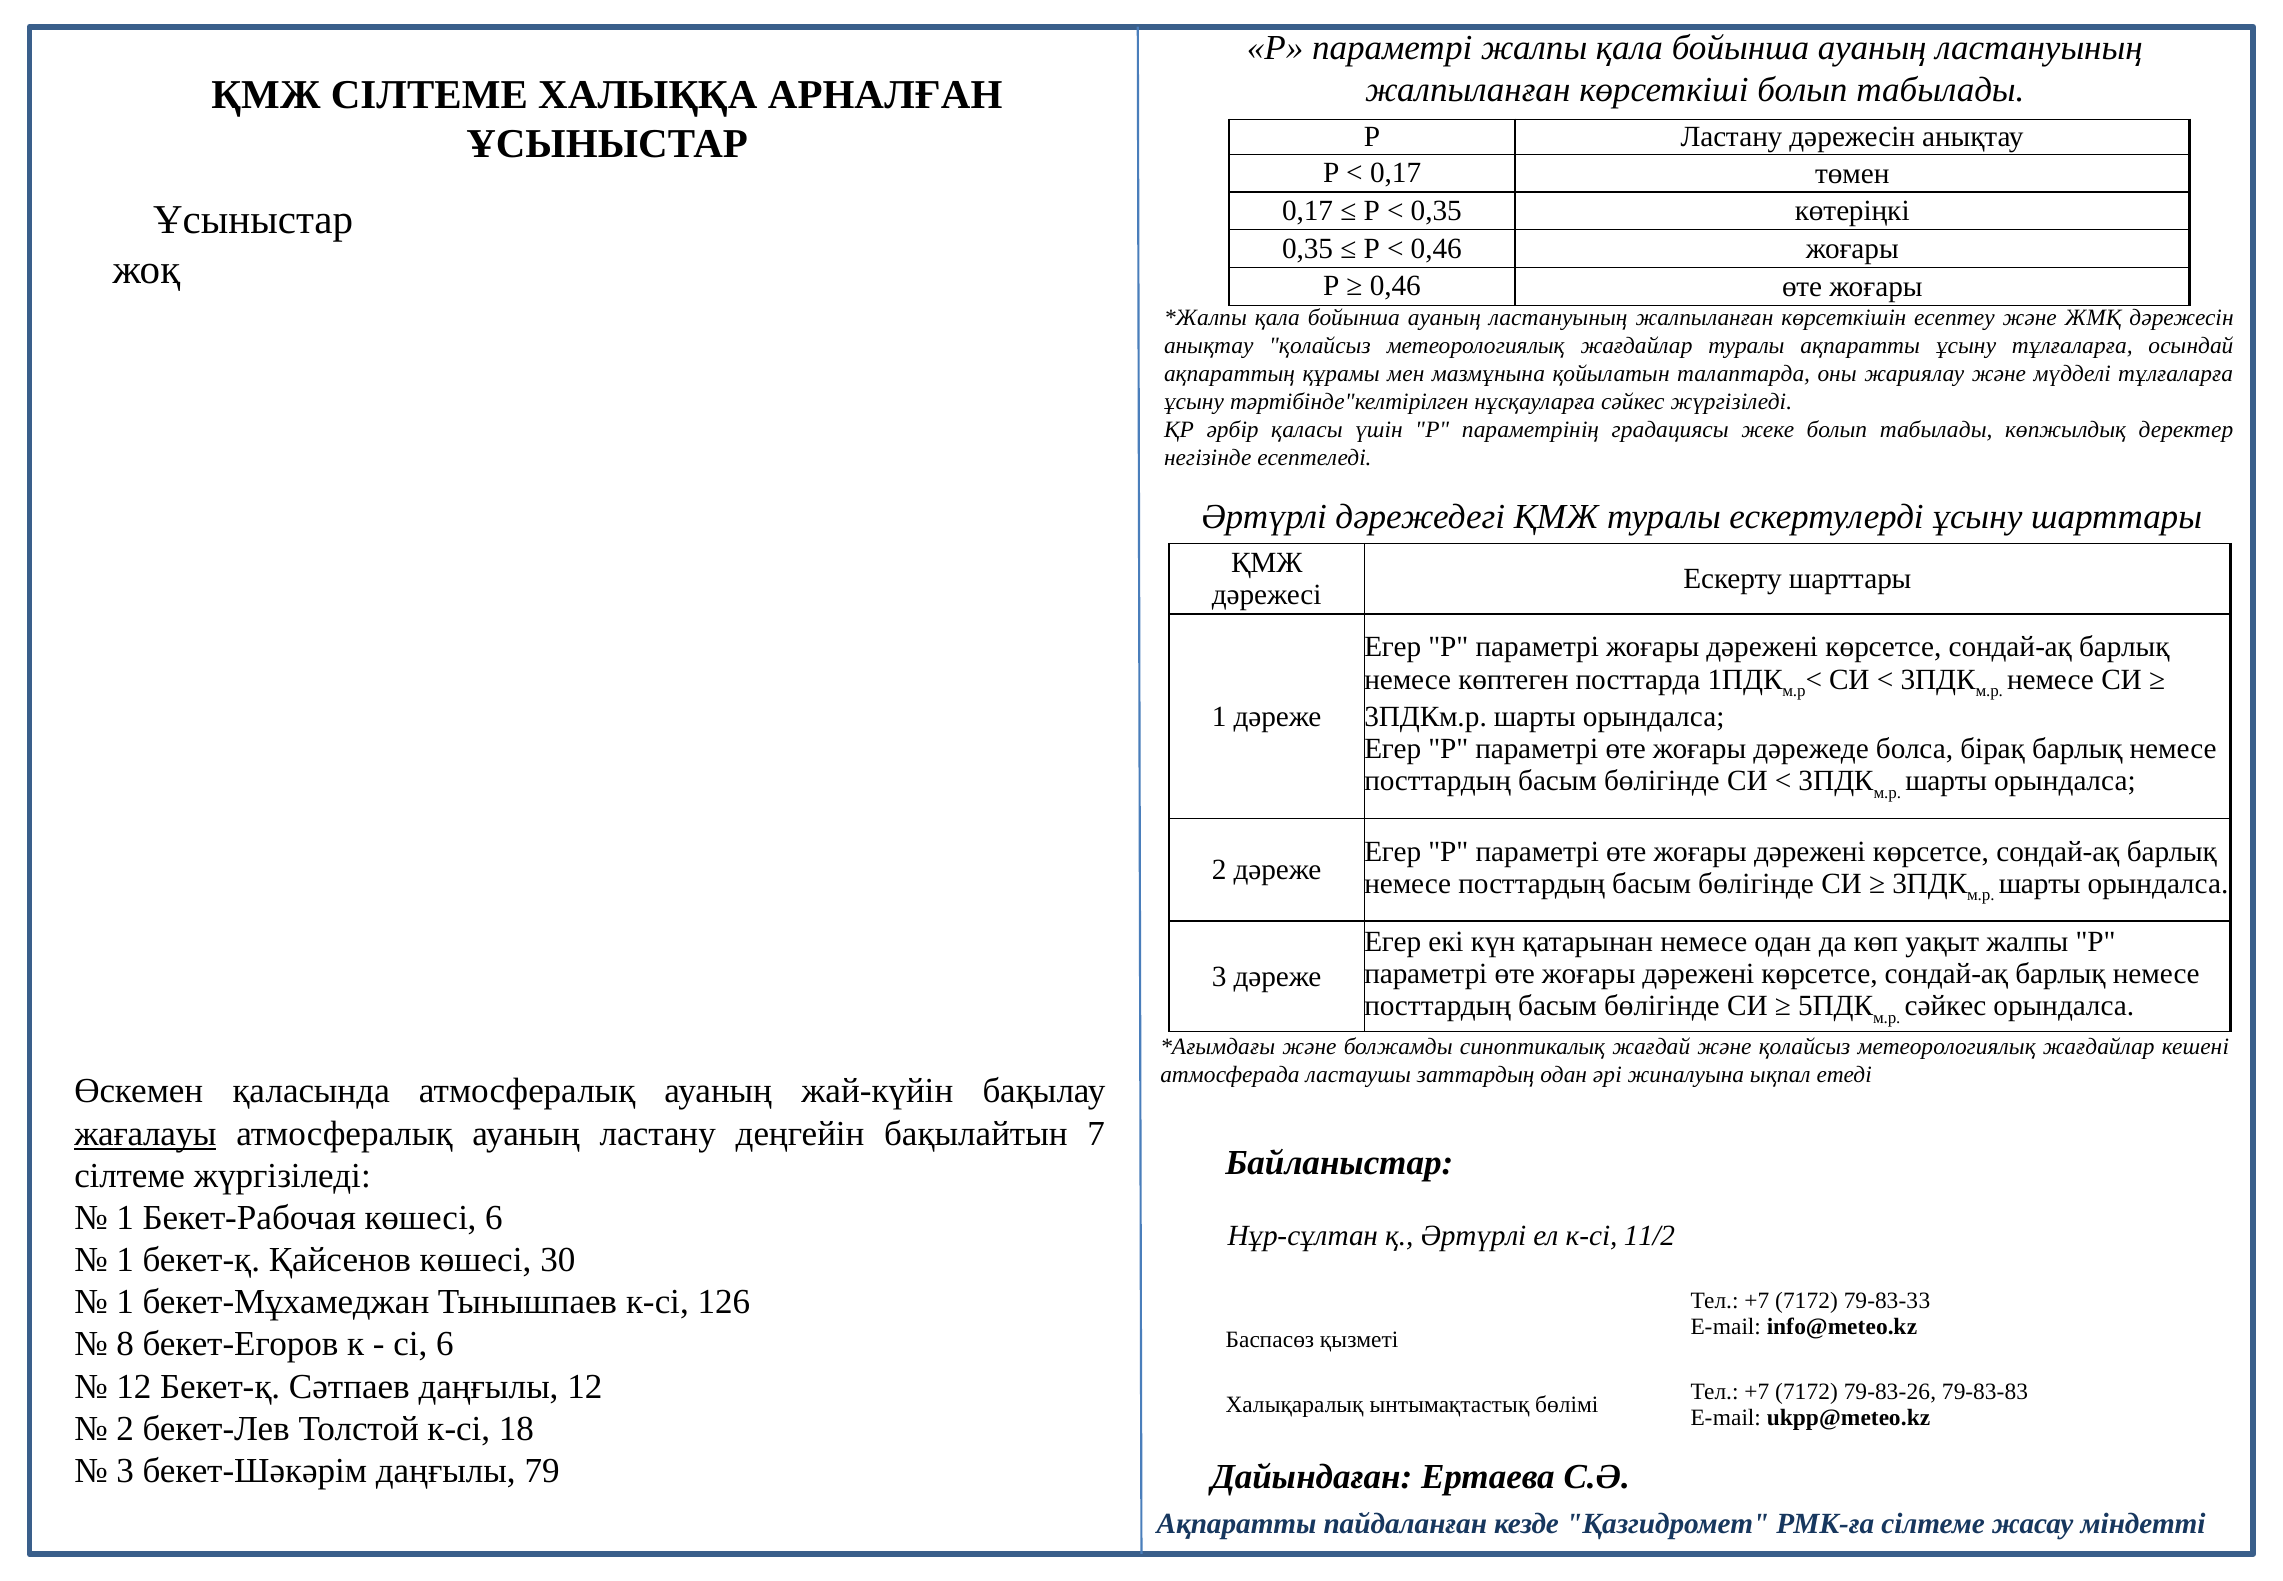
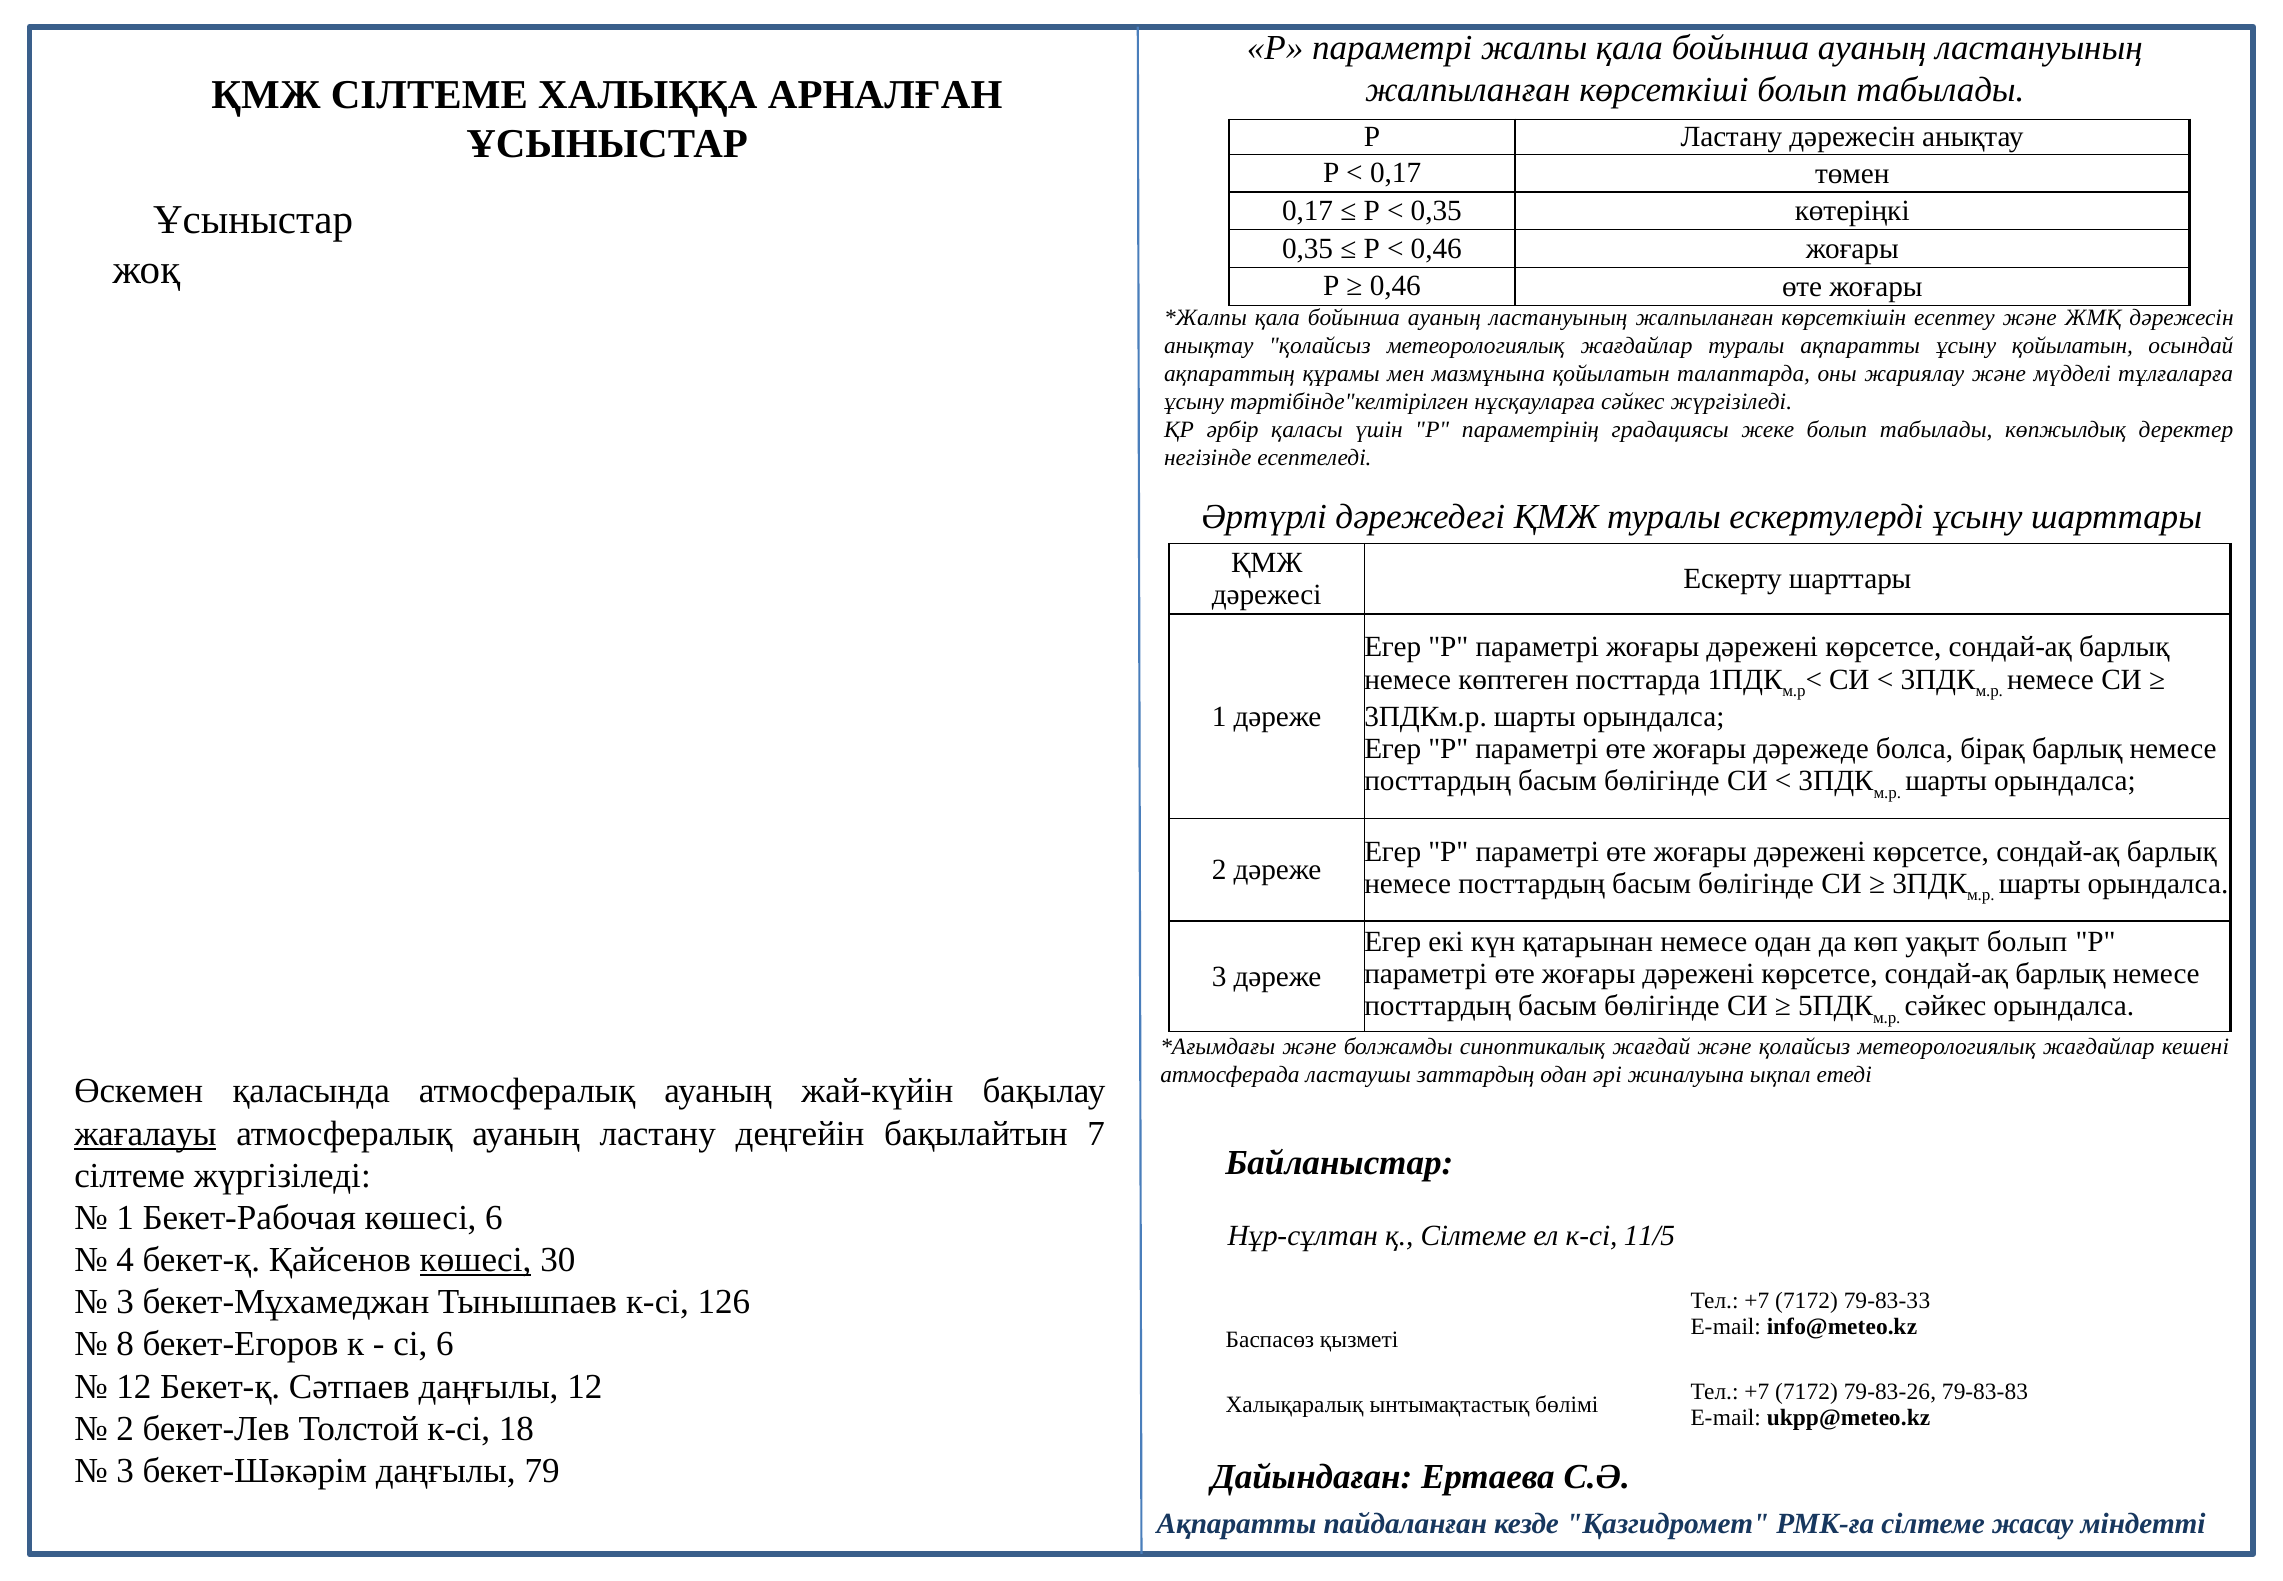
ұсыну тұлғаларға: тұлғаларға -> қойылатын (2072, 346)
уақыт жалпы: жалпы -> болып (2027, 941)
қ Әртүрлі: Әртүрлі -> Сілтеме (1473, 1236)
11/2: 11/2 -> 11/5 (1650, 1236)
1: 1 -> 4 (125, 1260)
көшесі underline: none -> present (476, 1260)
1: 1 -> 3 (125, 1302)
